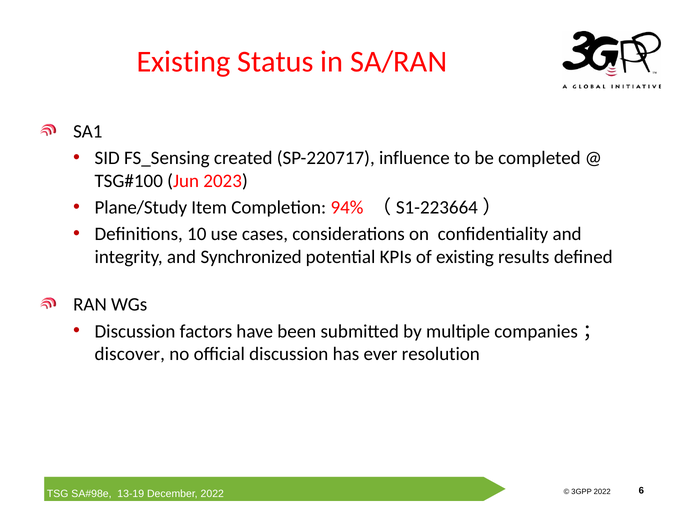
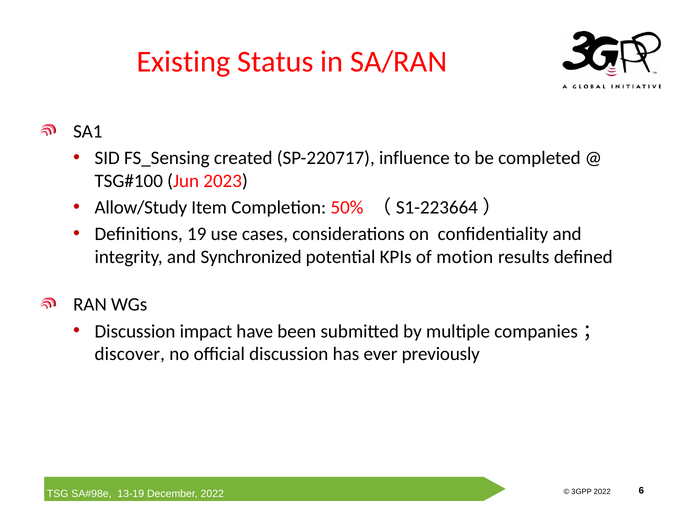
Plane/Study: Plane/Study -> Allow/Study (141, 207)
94%: 94% -> 50% (347, 207)
10: 10 -> 19 (197, 234)
of existing: existing -> motion (465, 257)
factors: factors -> impact (206, 331)
resolution: resolution -> previously (441, 354)
